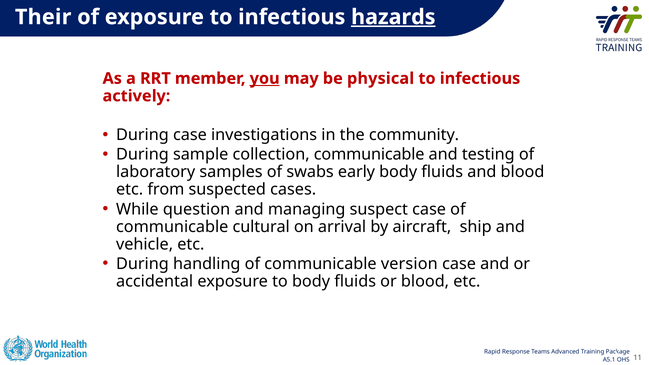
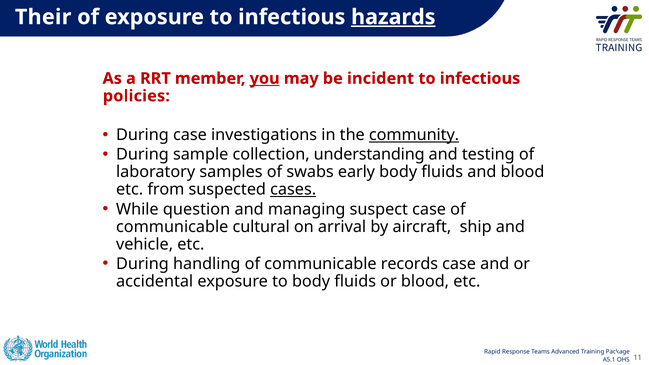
physical: physical -> incident (381, 78)
actively: actively -> policies (136, 96)
community underline: none -> present (414, 135)
collection communicable: communicable -> understanding (369, 155)
cases underline: none -> present (293, 190)
version: version -> records (409, 264)
